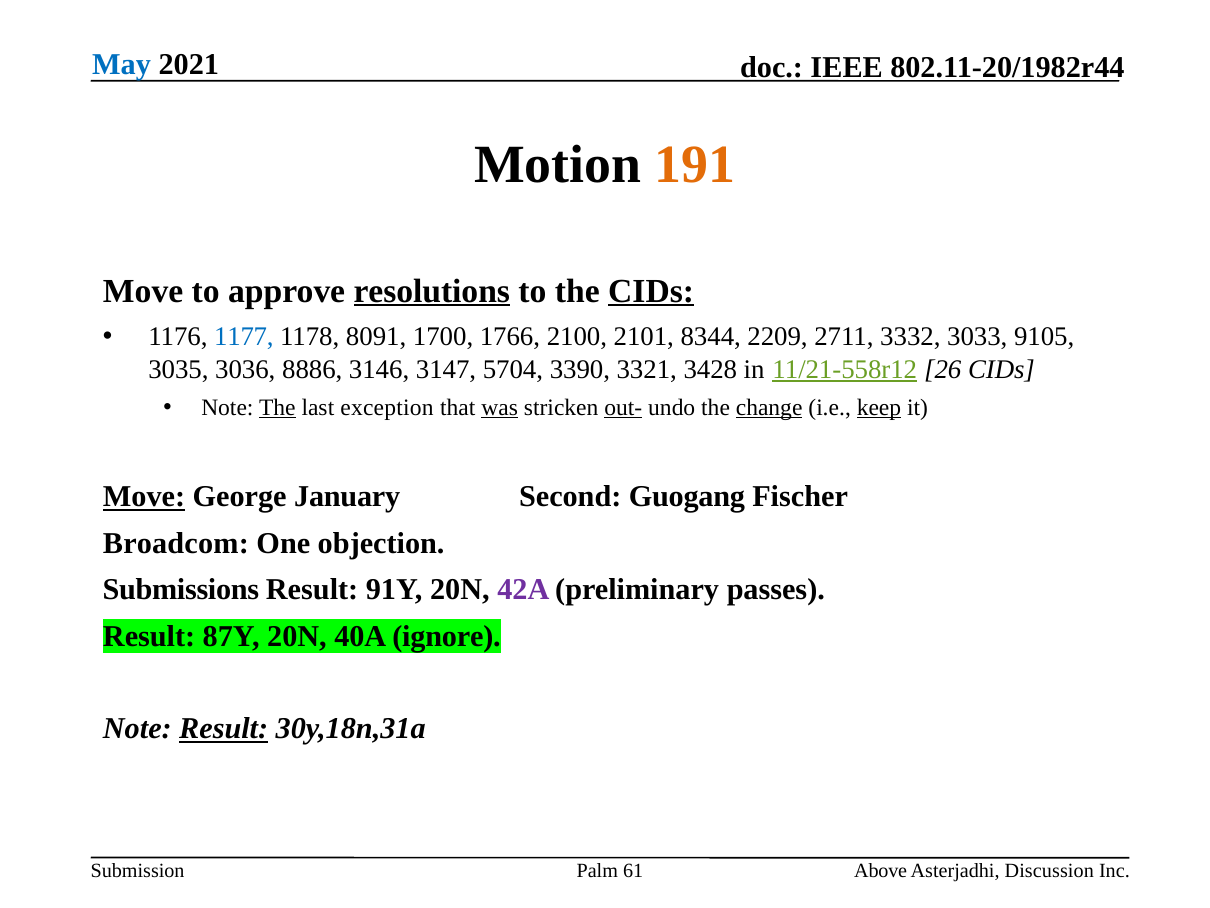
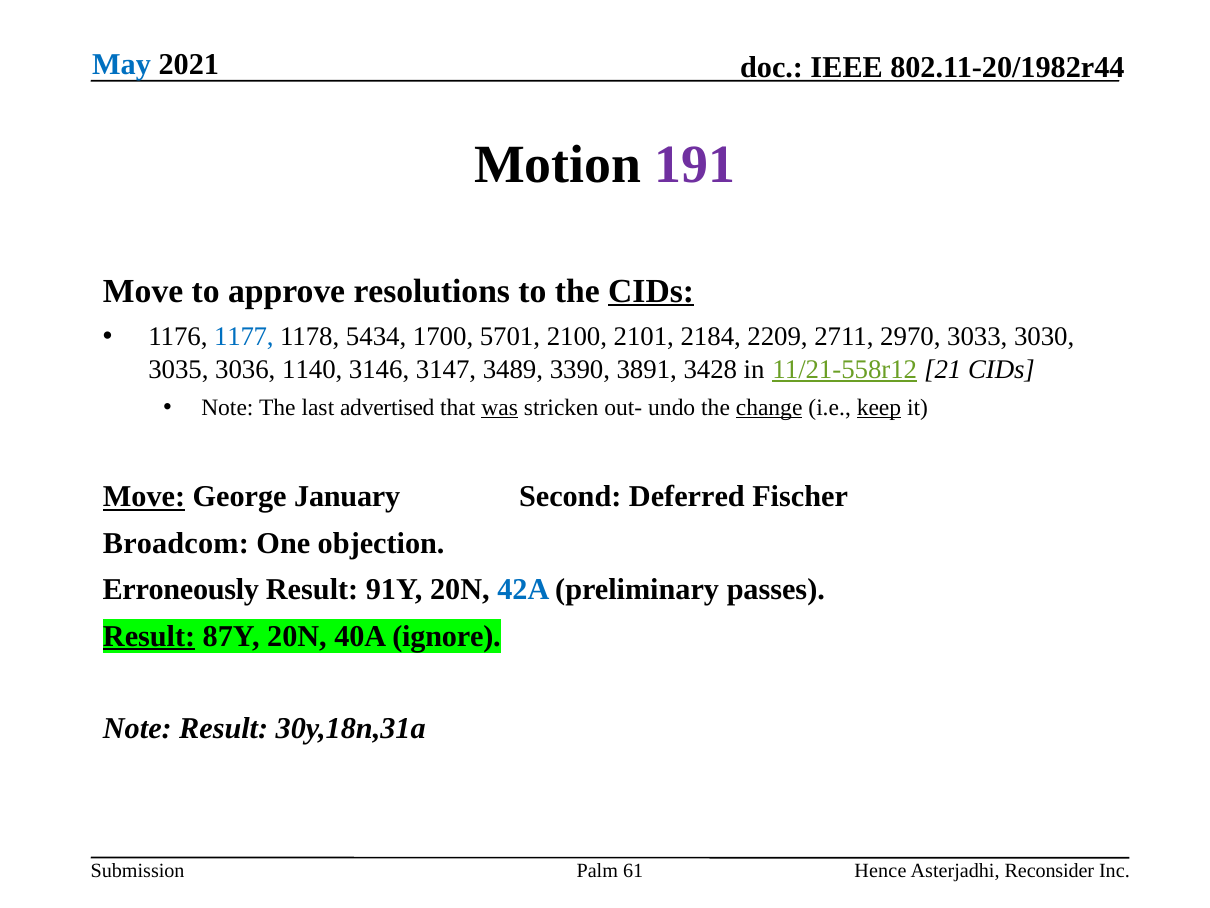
191 colour: orange -> purple (695, 165)
resolutions underline: present -> none (432, 291)
8091: 8091 -> 5434 (376, 337)
1766: 1766 -> 5701 (510, 337)
8344: 8344 -> 2184 (711, 337)
3332: 3332 -> 2970 (910, 337)
9105: 9105 -> 3030 (1044, 337)
8886: 8886 -> 1140 (312, 369)
5704: 5704 -> 3489 (513, 369)
3321: 3321 -> 3891 (647, 369)
26: 26 -> 21 (943, 369)
The underline: present -> none (277, 407)
exception: exception -> advertised (387, 407)
out- underline: present -> none (623, 407)
Guogang: Guogang -> Deferred (687, 497)
Submissions: Submissions -> Erroneously (181, 589)
42A colour: purple -> blue (523, 589)
Result underline: none -> present (149, 636)
Result underline: present -> none (224, 729)
Above: Above -> Hence (880, 870)
Discussion: Discussion -> Reconsider (1049, 870)
